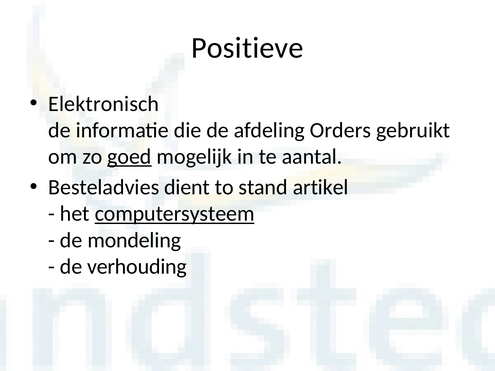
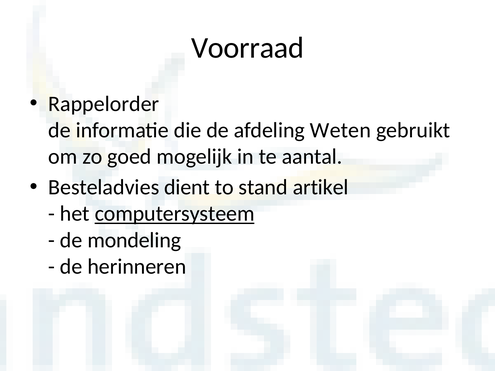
Positieve: Positieve -> Voorraad (248, 48)
Elektronisch: Elektronisch -> Rappelorder (104, 104)
Orders: Orders -> Weten (340, 130)
goed underline: present -> none (129, 157)
verhouding: verhouding -> herinneren (137, 267)
